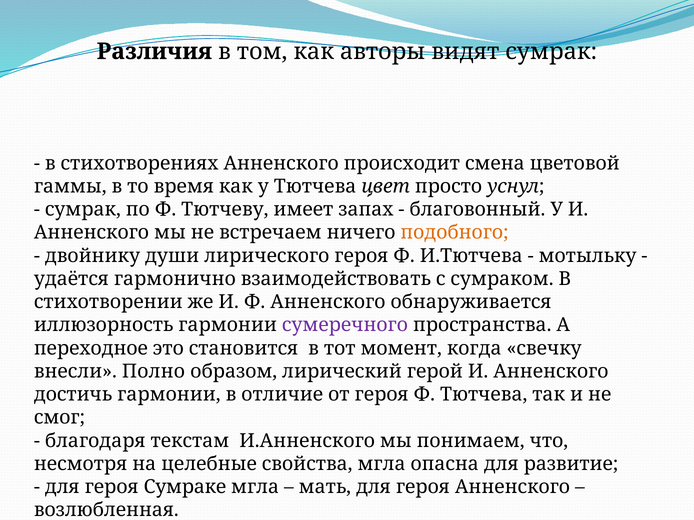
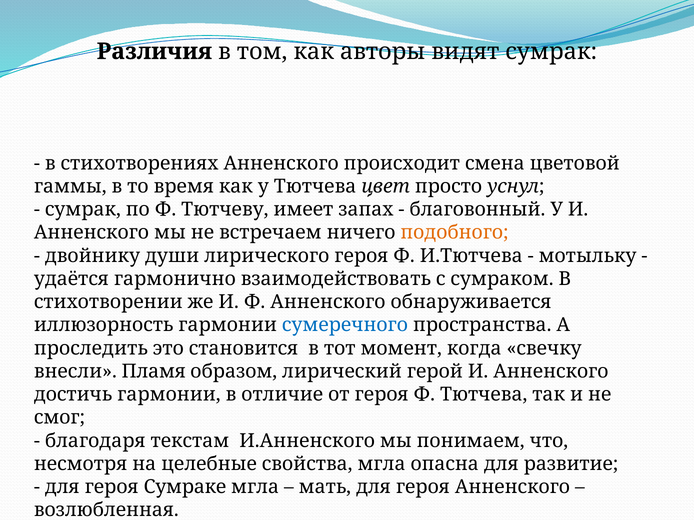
сумеречного colour: purple -> blue (345, 325)
переходное: переходное -> проследить (91, 349)
Полно: Полно -> Пламя (154, 372)
